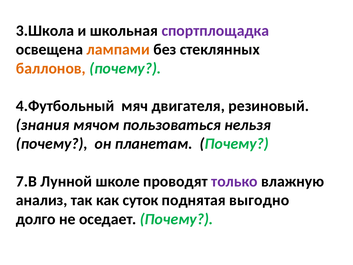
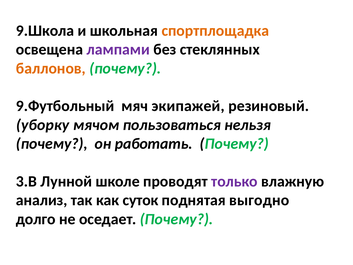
3.Школа: 3.Школа -> 9.Школа (45, 31)
спортплощадка colour: purple -> orange (215, 31)
лампами colour: orange -> purple (118, 49)
4.Футбольный: 4.Футбольный -> 9.Футбольный (65, 106)
двигателя: двигателя -> экипажей (188, 106)
знания: знания -> уборку (43, 125)
планетам: планетам -> работать (154, 144)
7.В: 7.В -> 3.В (26, 181)
